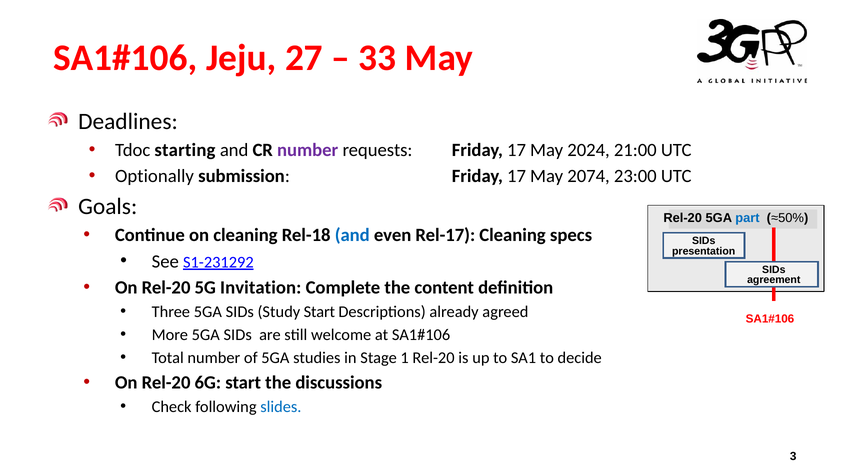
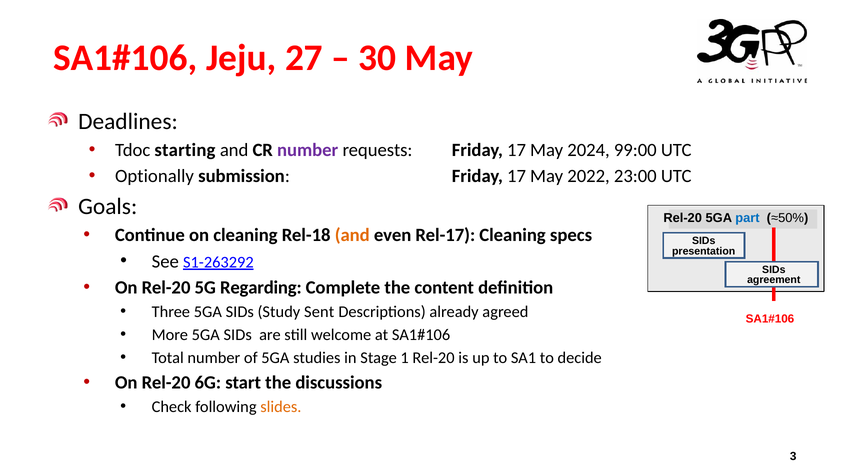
33: 33 -> 30 (377, 58)
21:00: 21:00 -> 99:00 (635, 150)
2074: 2074 -> 2022 (589, 176)
and colour: blue -> orange (352, 235)
S1-231292: S1-231292 -> S1-263292 (218, 262)
Invitation: Invitation -> Regarding (261, 287)
Study Start: Start -> Sent (319, 312)
slides colour: blue -> orange (281, 407)
